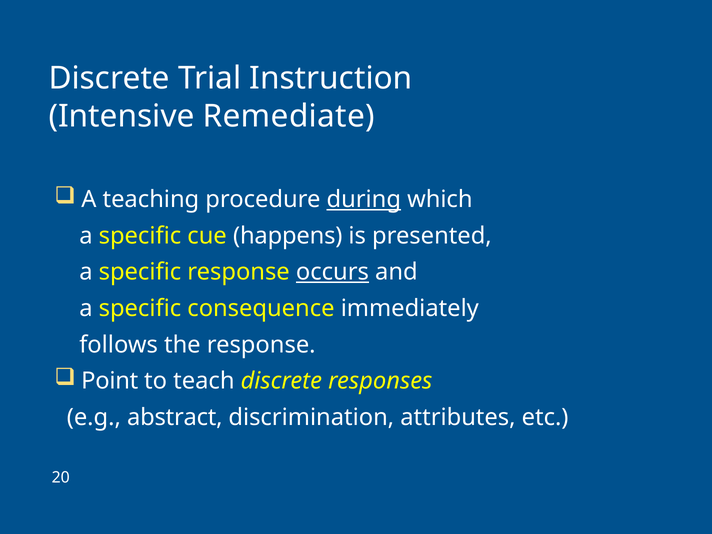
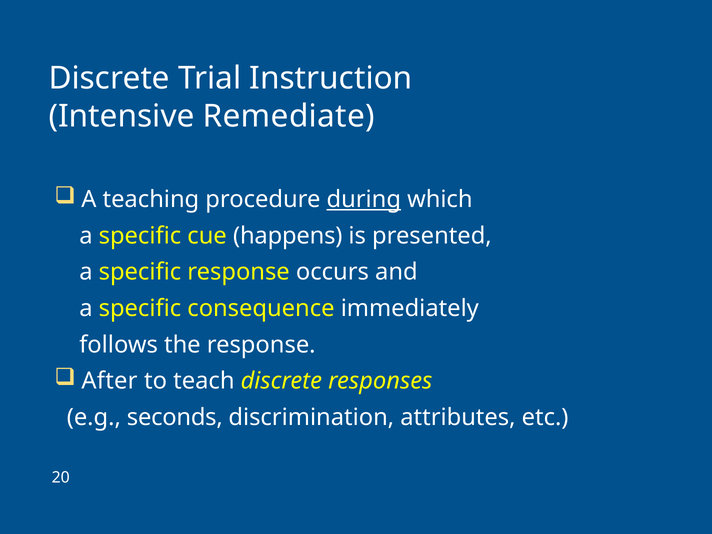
occurs underline: present -> none (332, 272)
Point: Point -> After (109, 381)
abstract: abstract -> seconds (175, 417)
